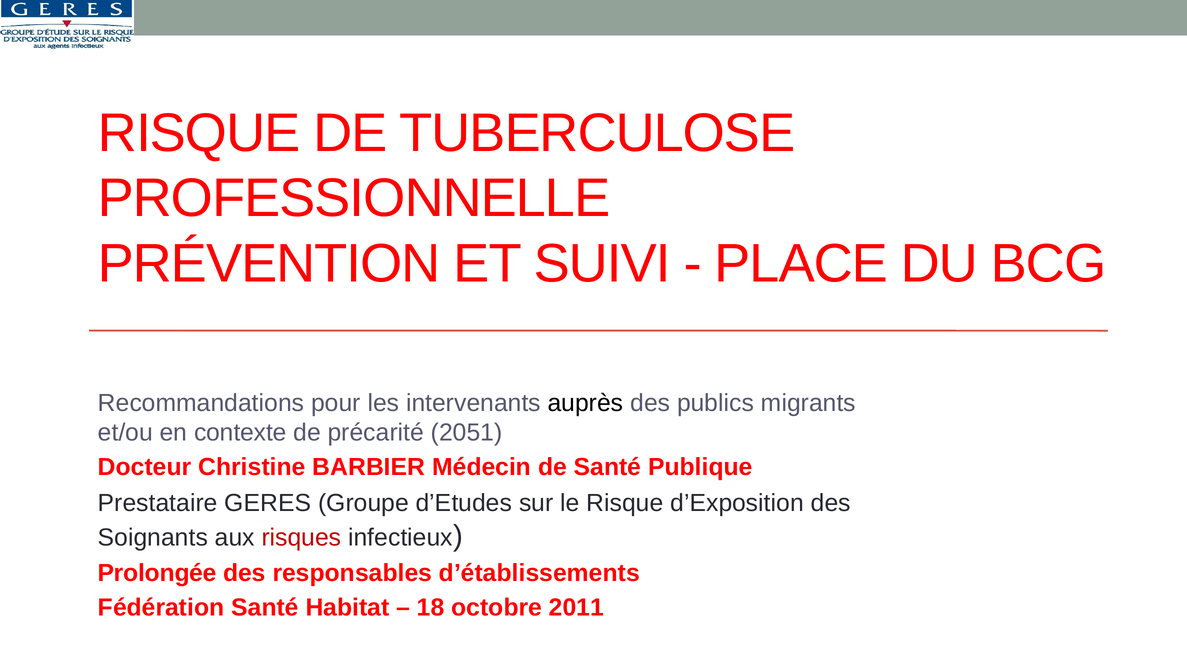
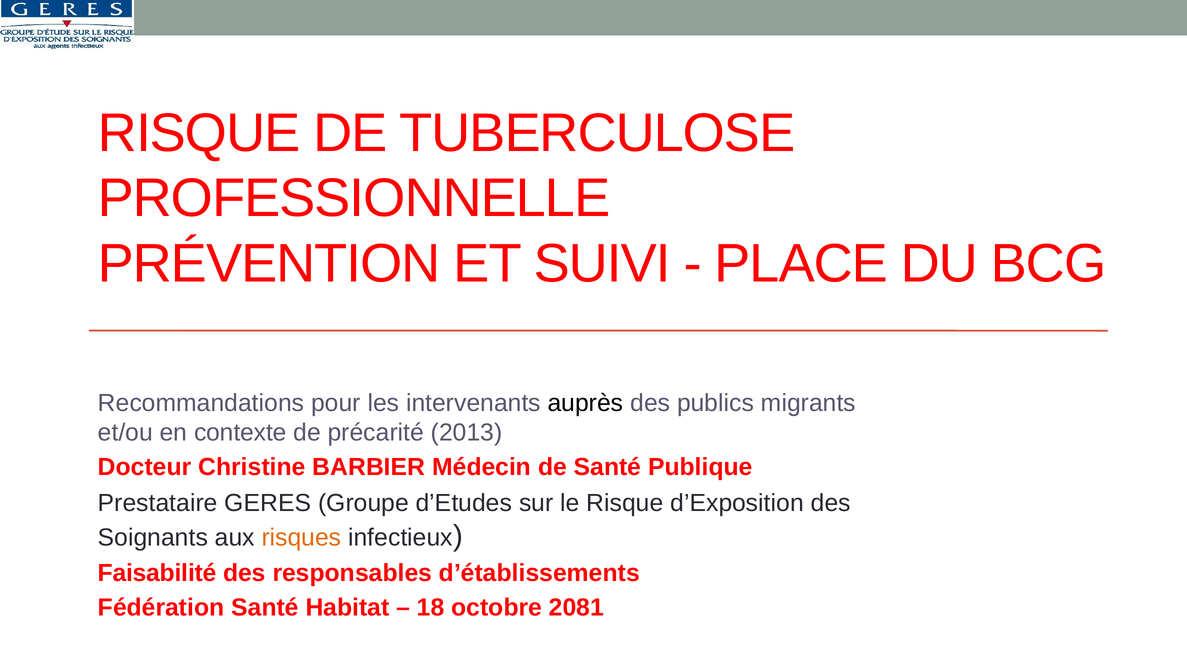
2051: 2051 -> 2013 (467, 433)
risques colour: red -> orange (301, 538)
Prolongée: Prolongée -> Faisabilité (157, 574)
2011: 2011 -> 2081 (576, 608)
